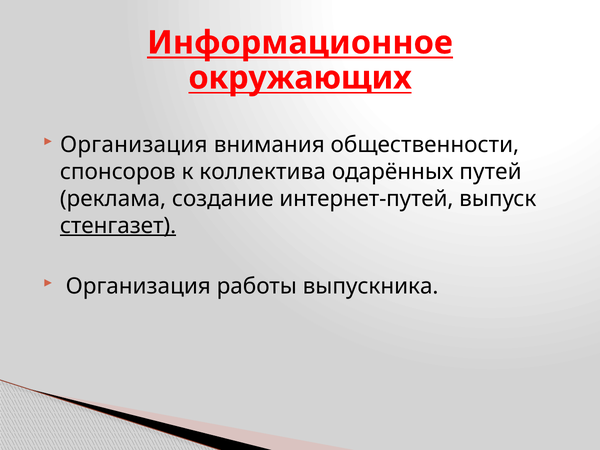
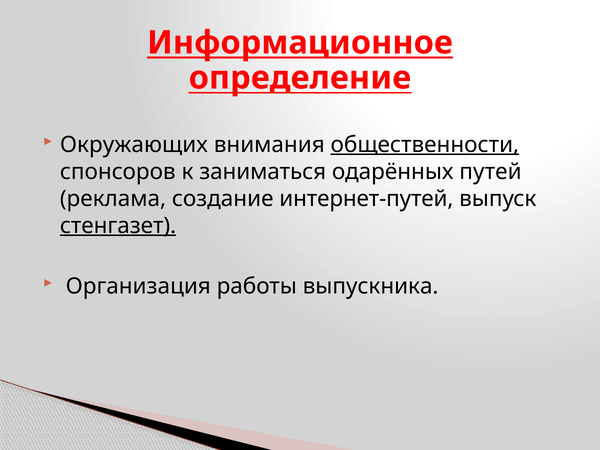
окружающих: окружающих -> определение (300, 78)
Организация: Организация -> Окружающих (134, 145)
общественности underline: none -> present (425, 145)
коллектива: коллектива -> заниматься (263, 172)
